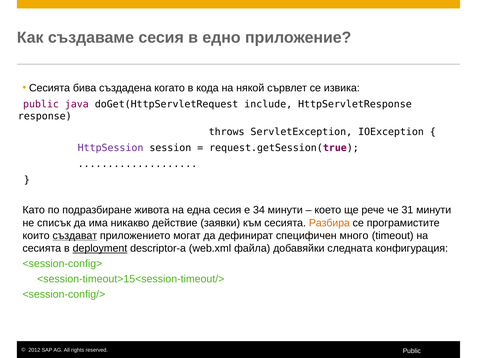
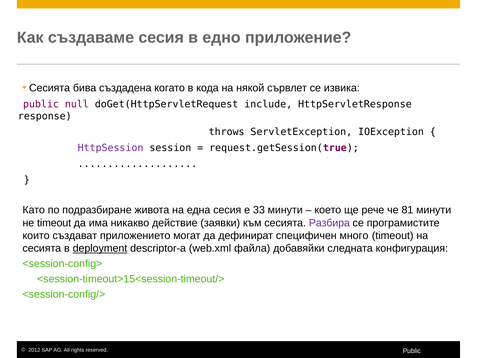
java: java -> null (77, 104)
34: 34 -> 33 (259, 210)
31: 31 -> 81 (407, 210)
не списък: списък -> timeout (54, 223)
Разбира colour: orange -> purple (329, 223)
създават underline: present -> none (75, 235)
